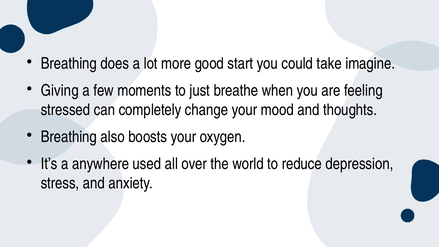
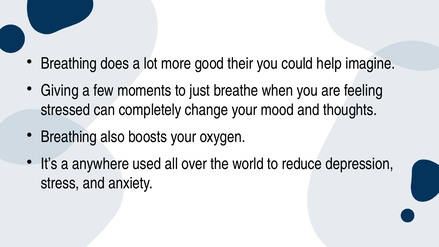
start: start -> their (240, 63)
take: take -> help (329, 63)
